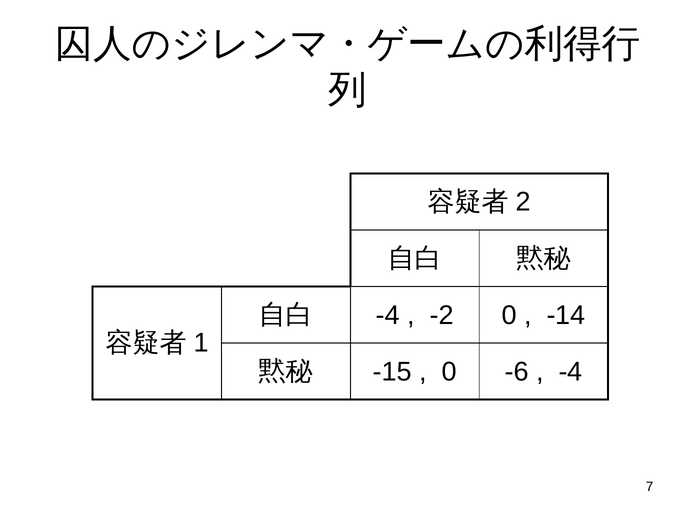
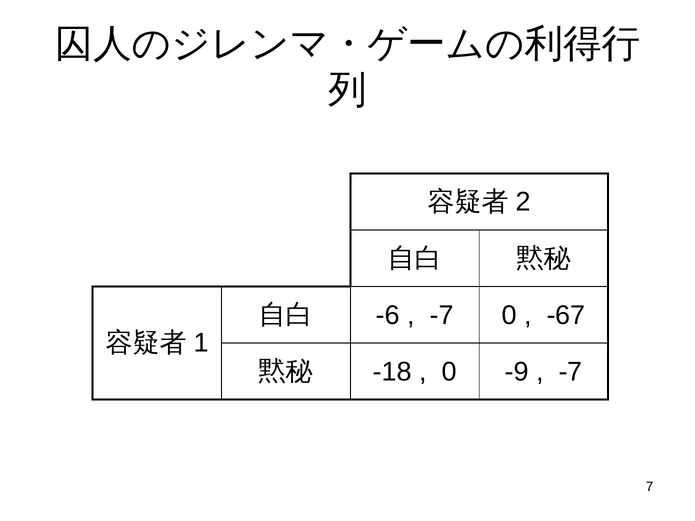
-4: -4 -> -6 (388, 315)
-2: -2 -> -7 (442, 315)
-14: -14 -> -67 (566, 315)
-15: -15 -> -18 (392, 372)
-6: -6 -> -9 (517, 372)
-4: -4 -> -7 (571, 372)
